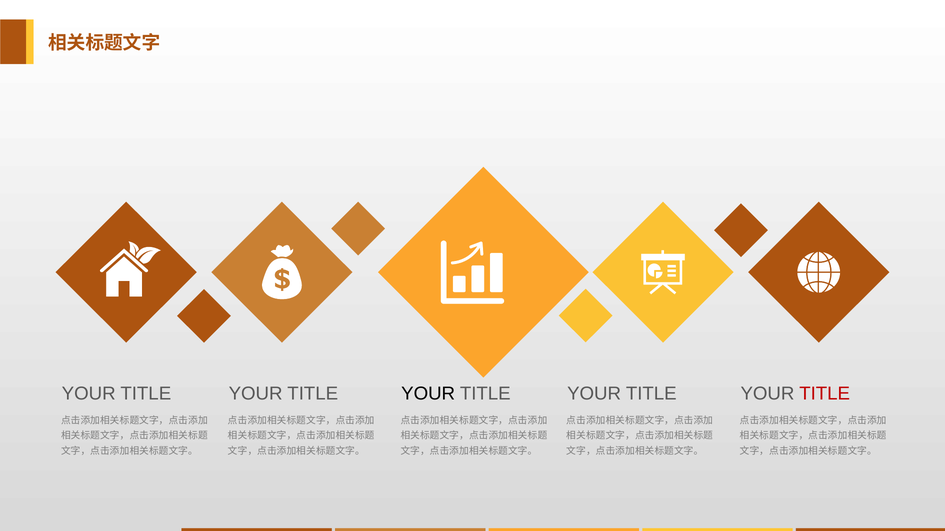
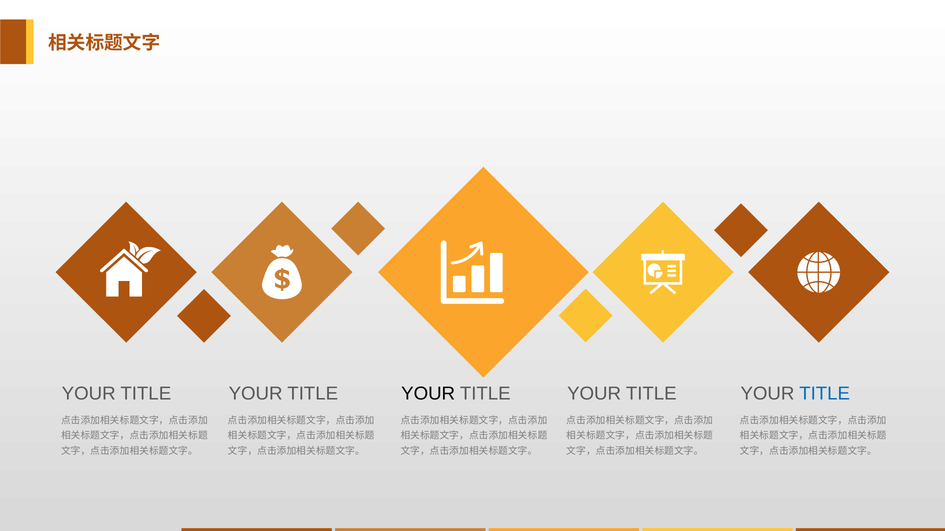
TITLE colour: red -> blue (825, 394)
